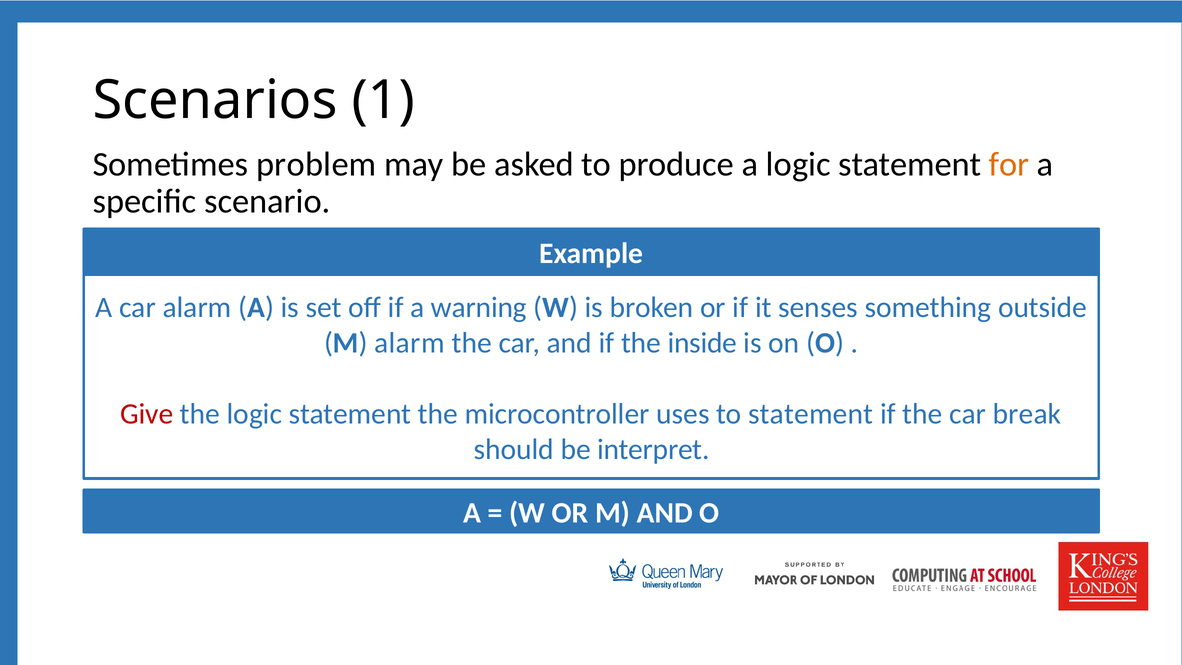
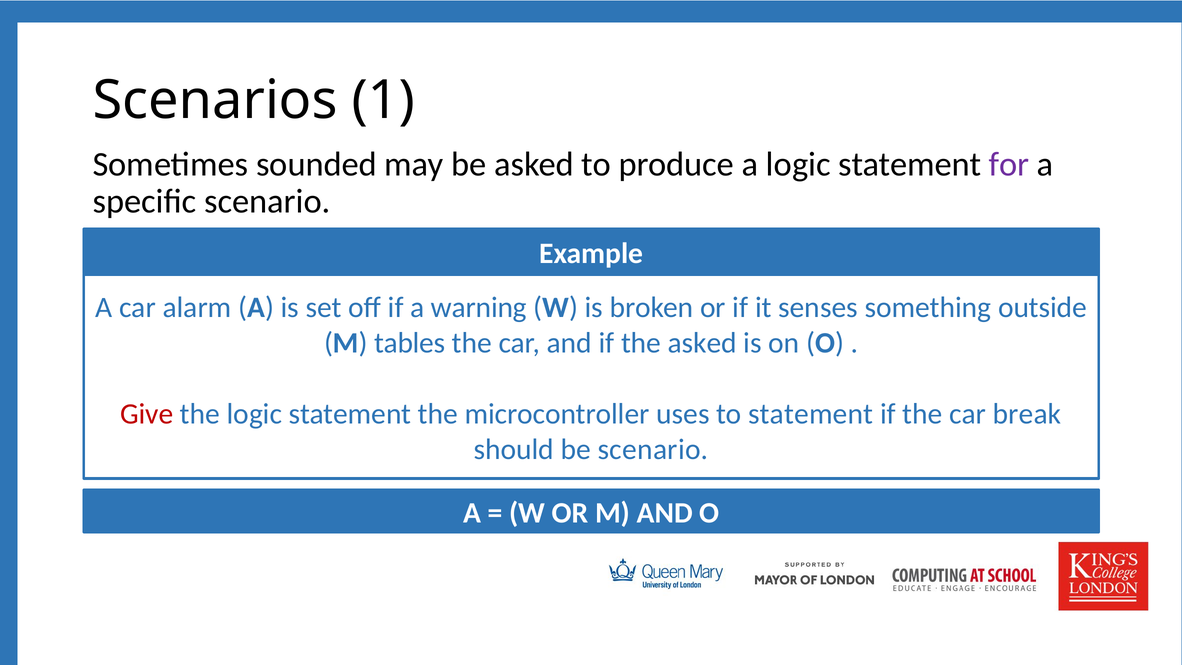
problem: problem -> sounded (316, 164)
for colour: orange -> purple (1009, 164)
M alarm: alarm -> tables (410, 343)
the inside: inside -> asked (702, 343)
be interpret: interpret -> scenario (653, 449)
